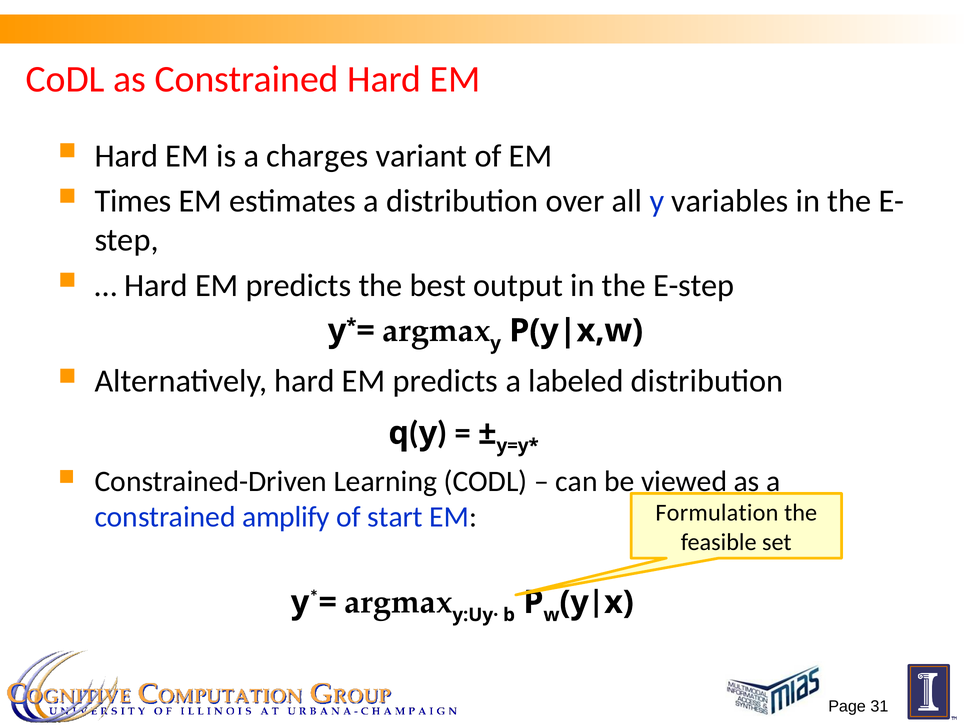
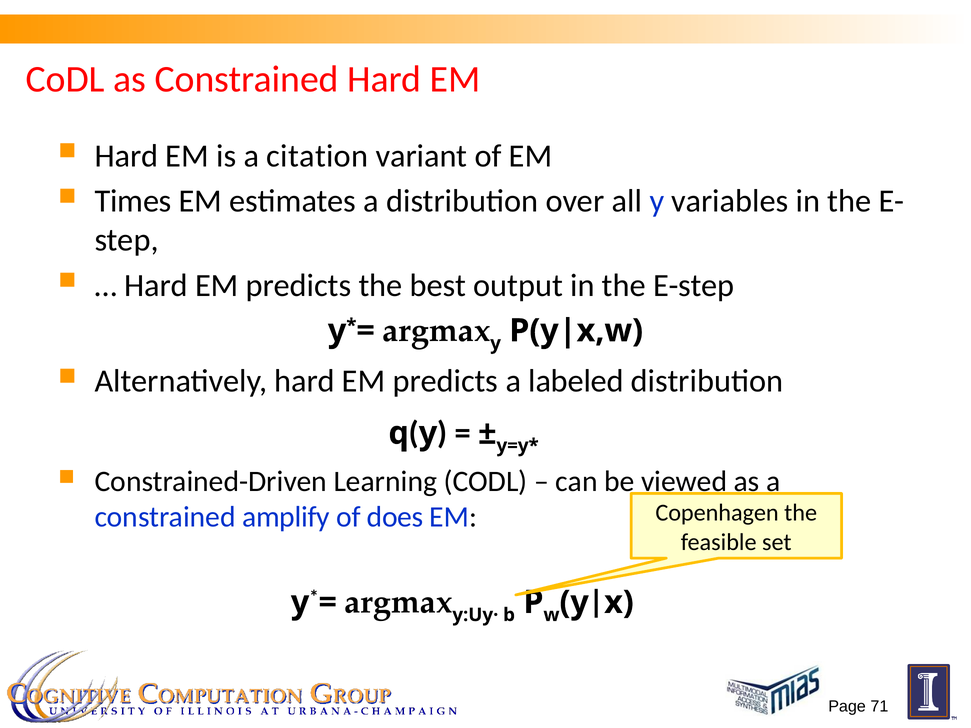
charges: charges -> citation (317, 156)
Formulation: Formulation -> Copenhagen (717, 513)
start: start -> does (395, 517)
31: 31 -> 71 (879, 707)
